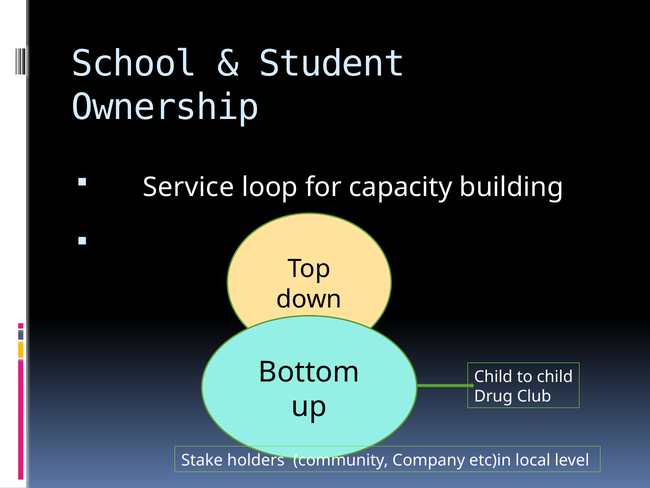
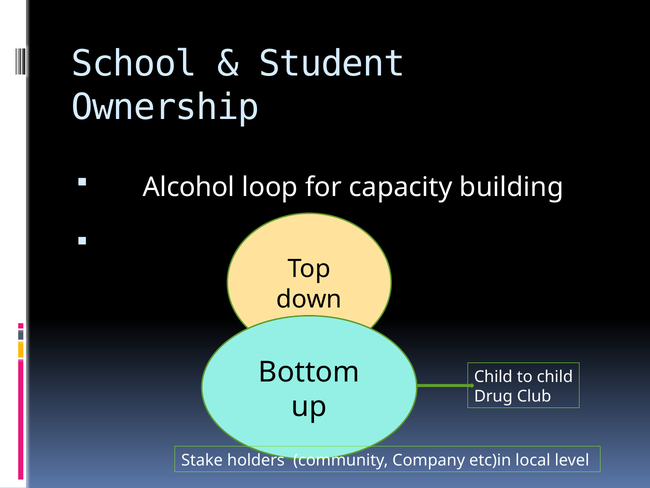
Service: Service -> Alcohol (189, 187)
